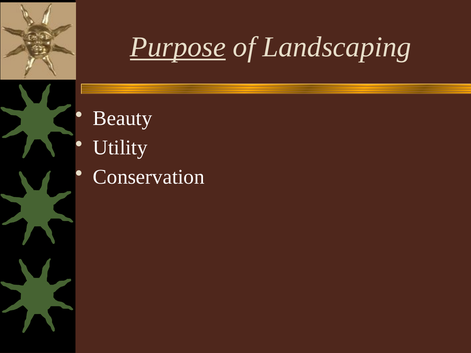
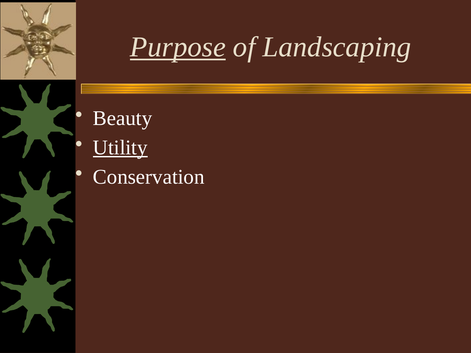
Utility underline: none -> present (120, 148)
